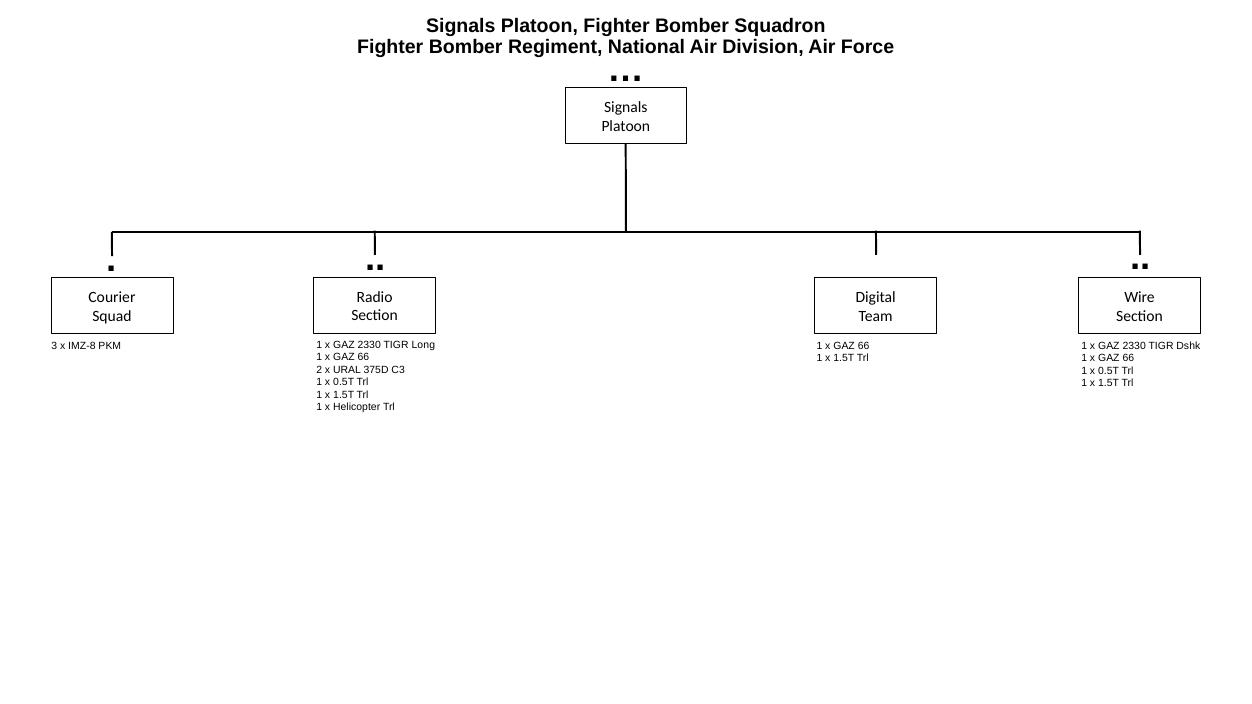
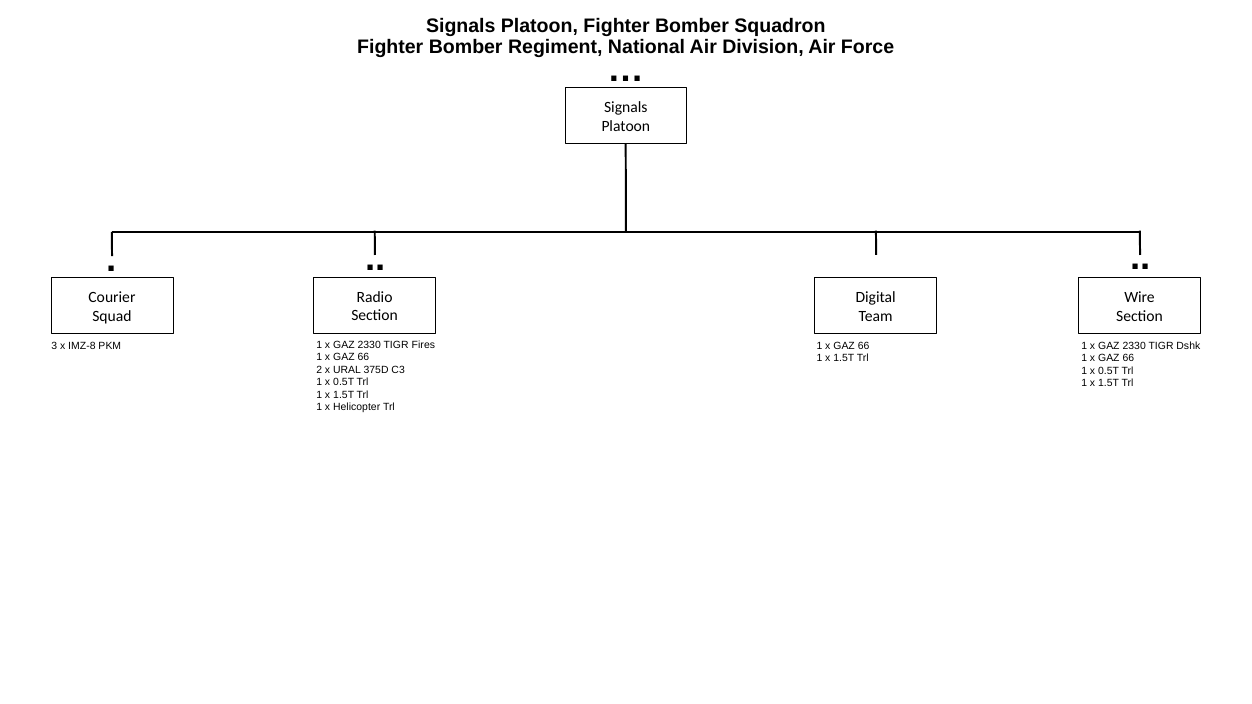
Long: Long -> Fires (423, 345)
